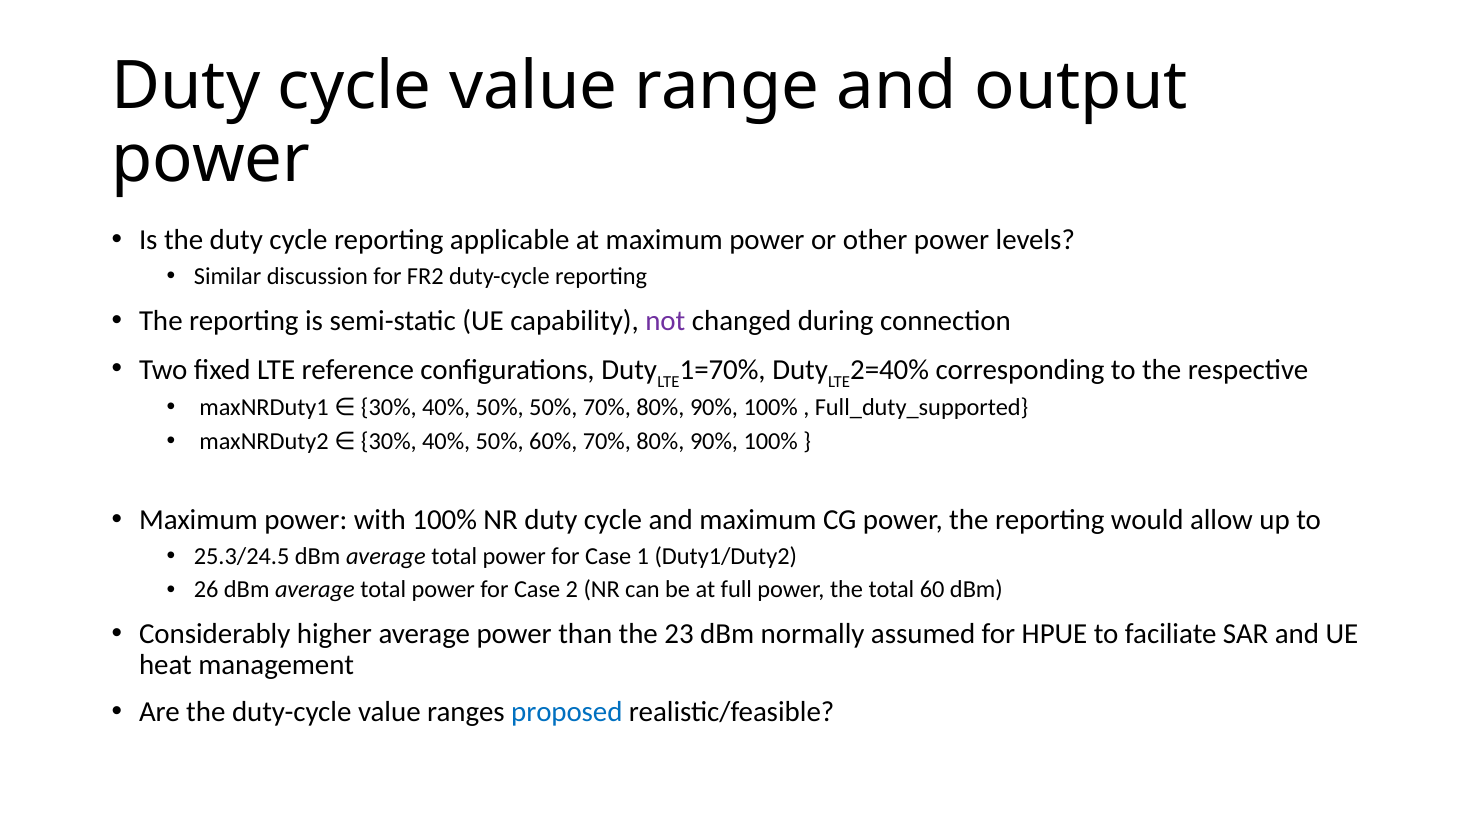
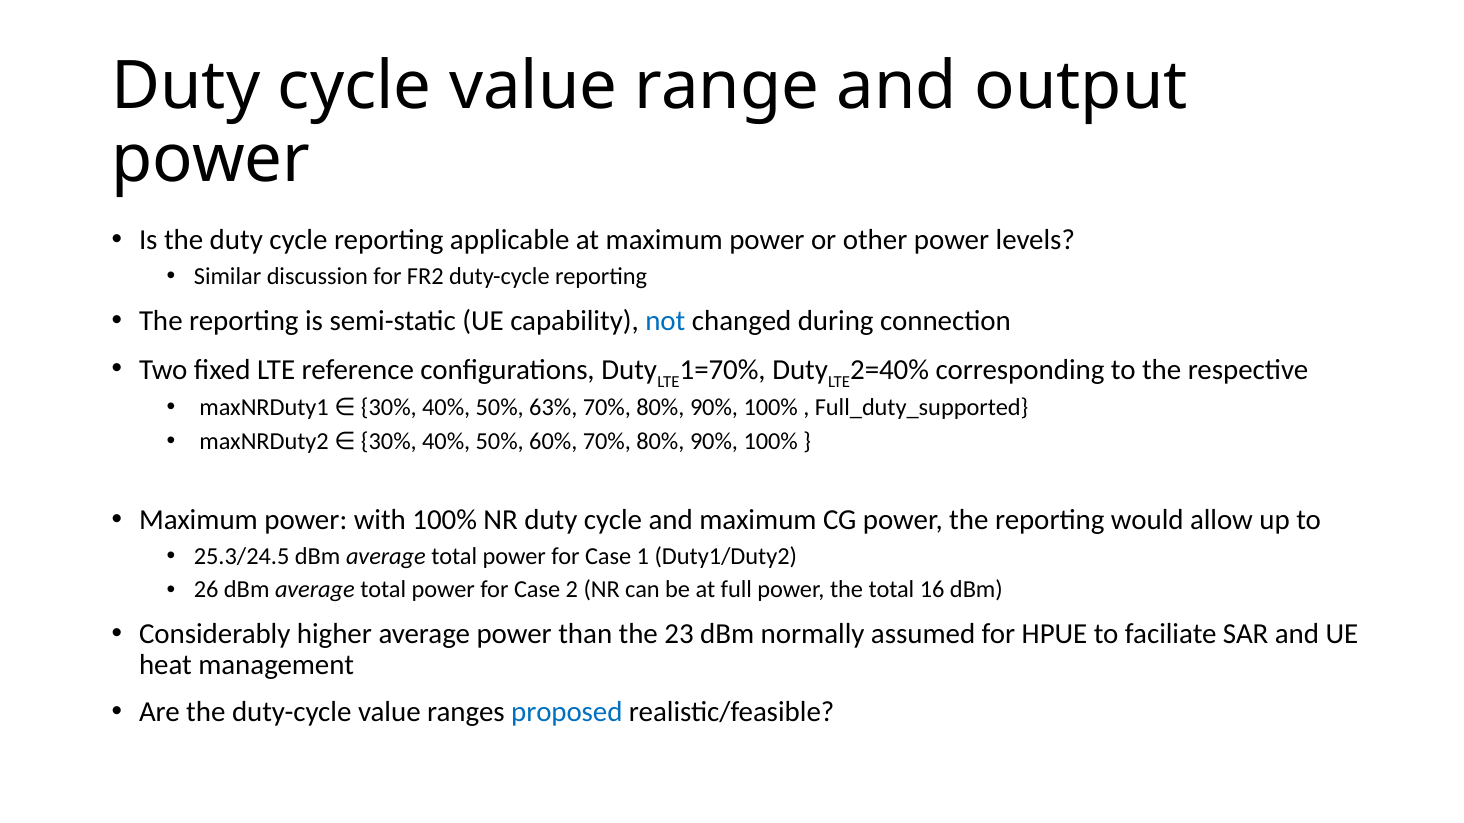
not colour: purple -> blue (665, 321)
50% 50%: 50% -> 63% (553, 408)
60: 60 -> 16 (932, 590)
